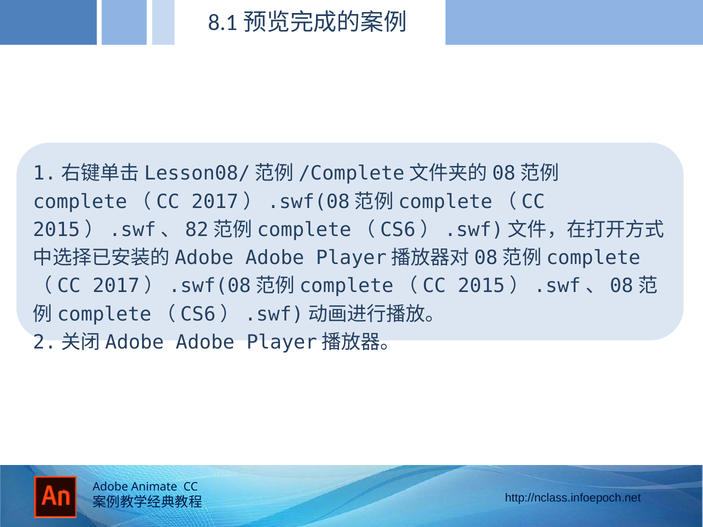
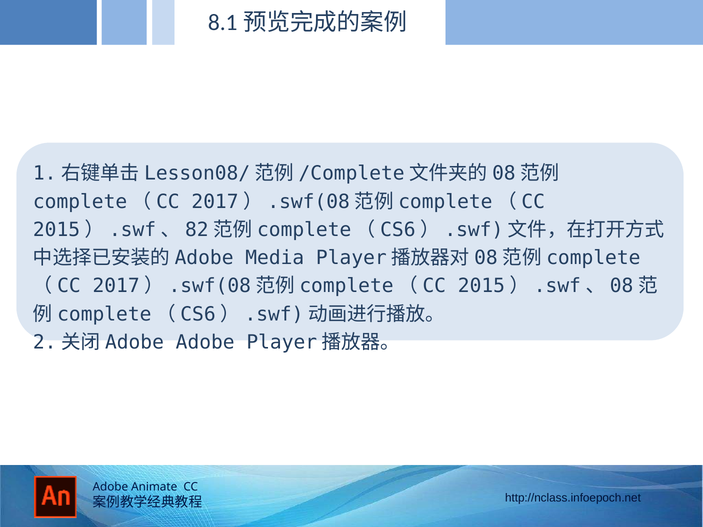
Adobe: Adobe -> Media (275, 258)
